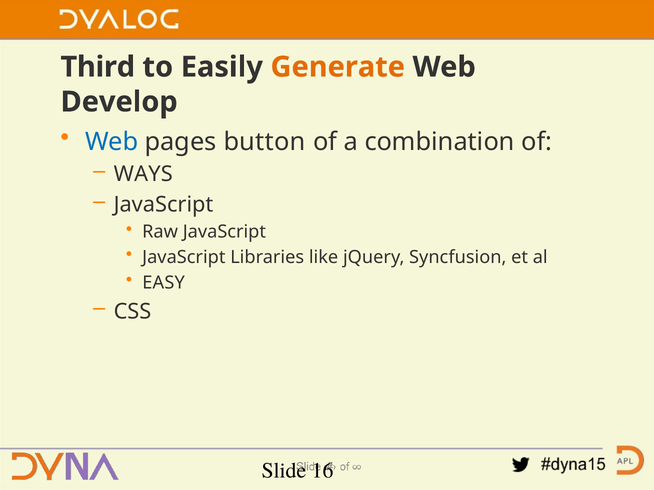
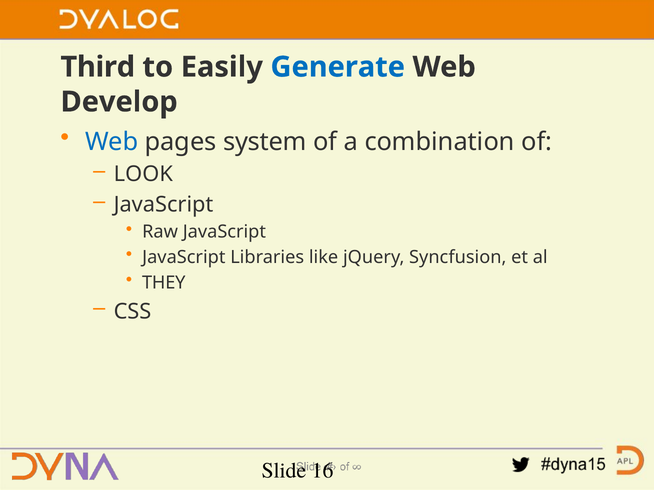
Generate colour: orange -> blue (338, 67)
button: button -> system (265, 142)
WAYS: WAYS -> LOOK (143, 174)
EASY: EASY -> THEY (164, 283)
